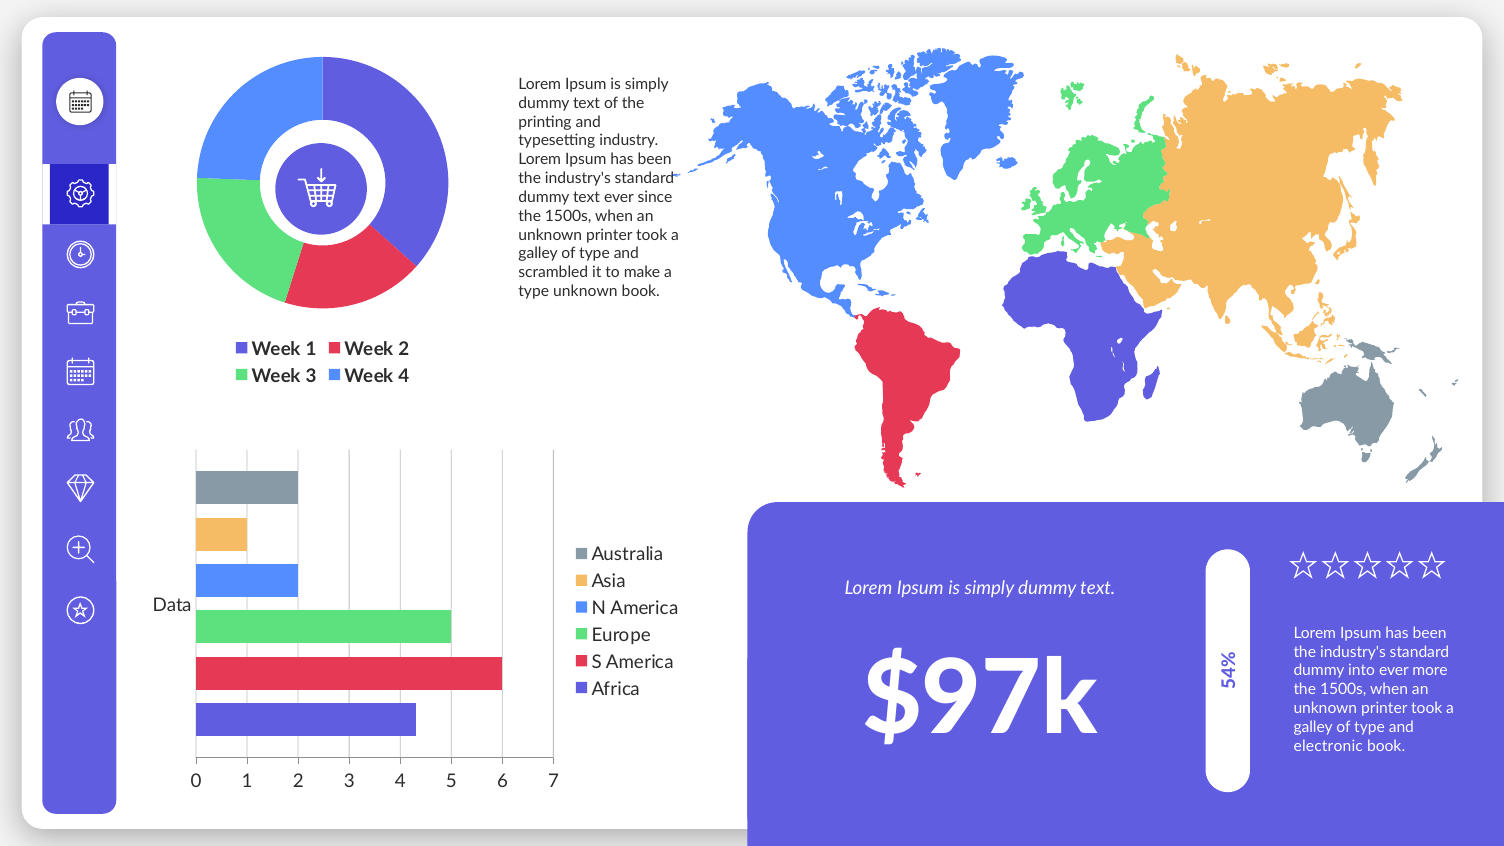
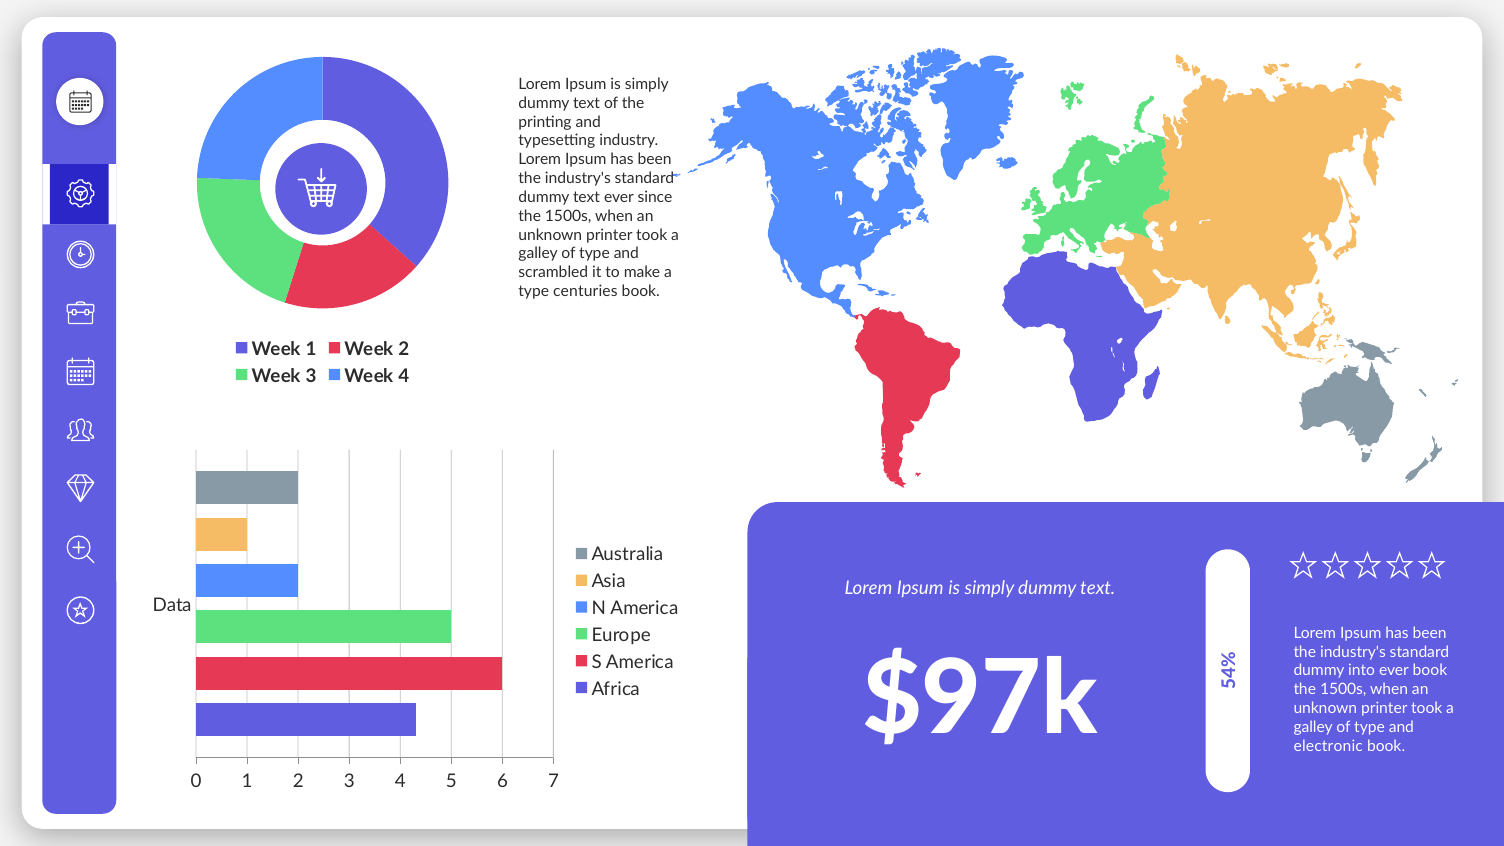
type unknown: unknown -> centuries (585, 291)
ever more: more -> book (1430, 671)
